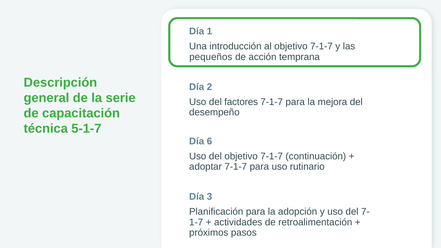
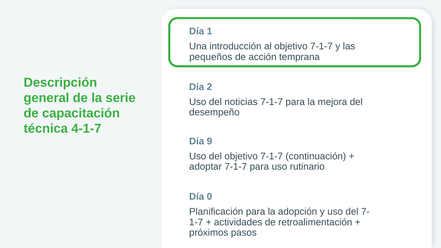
factores: factores -> noticias (241, 102)
5-1-7: 5-1-7 -> 4-1-7 (86, 129)
6: 6 -> 9 (209, 141)
3: 3 -> 0 (209, 197)
